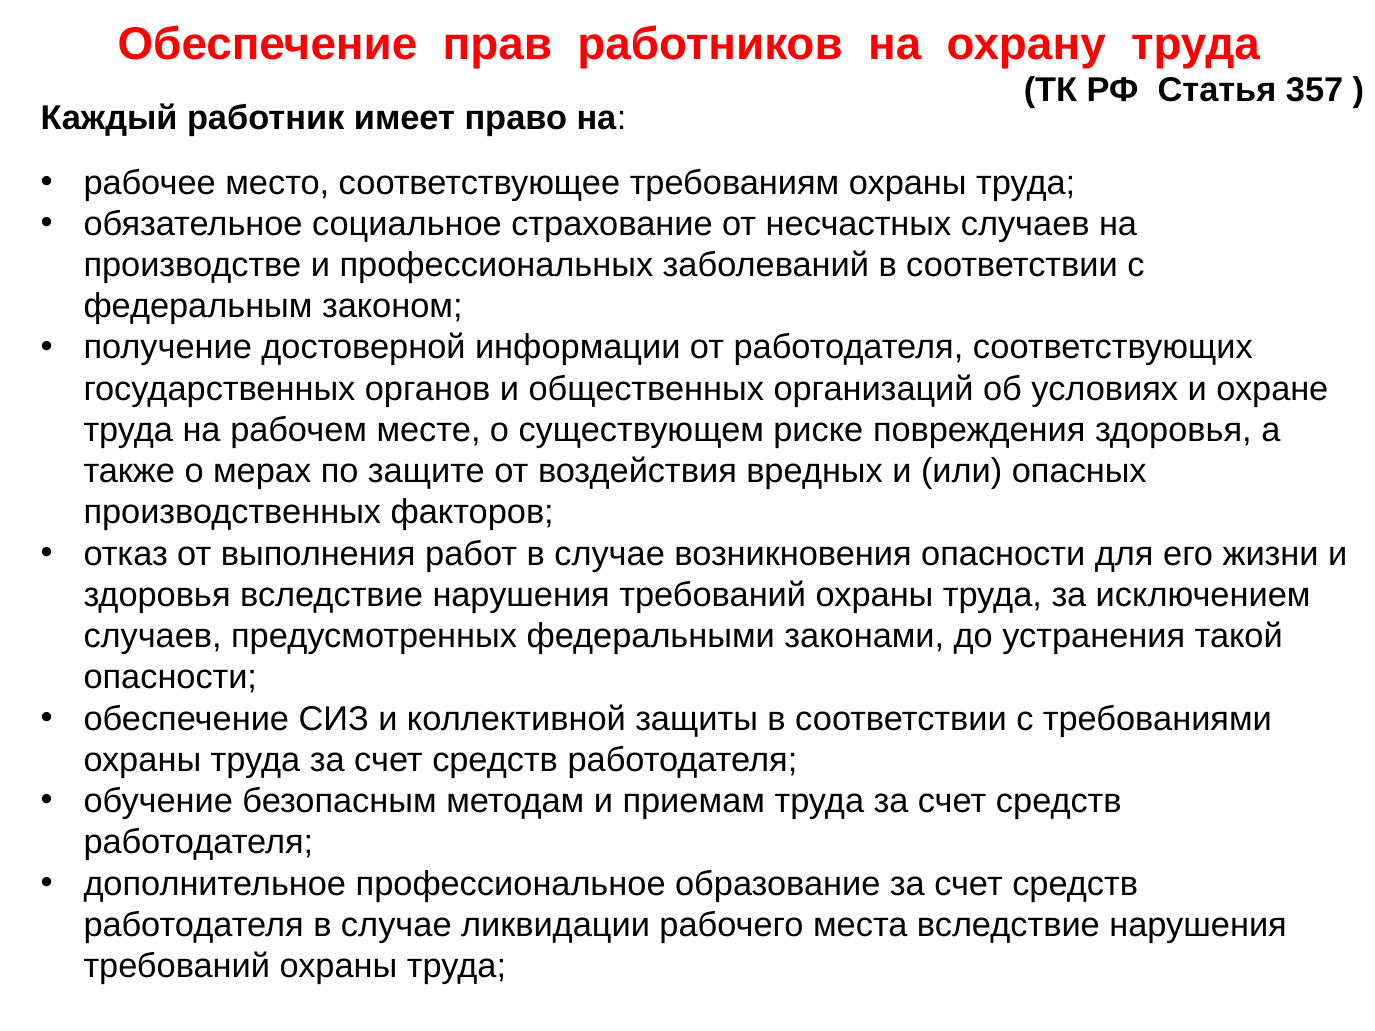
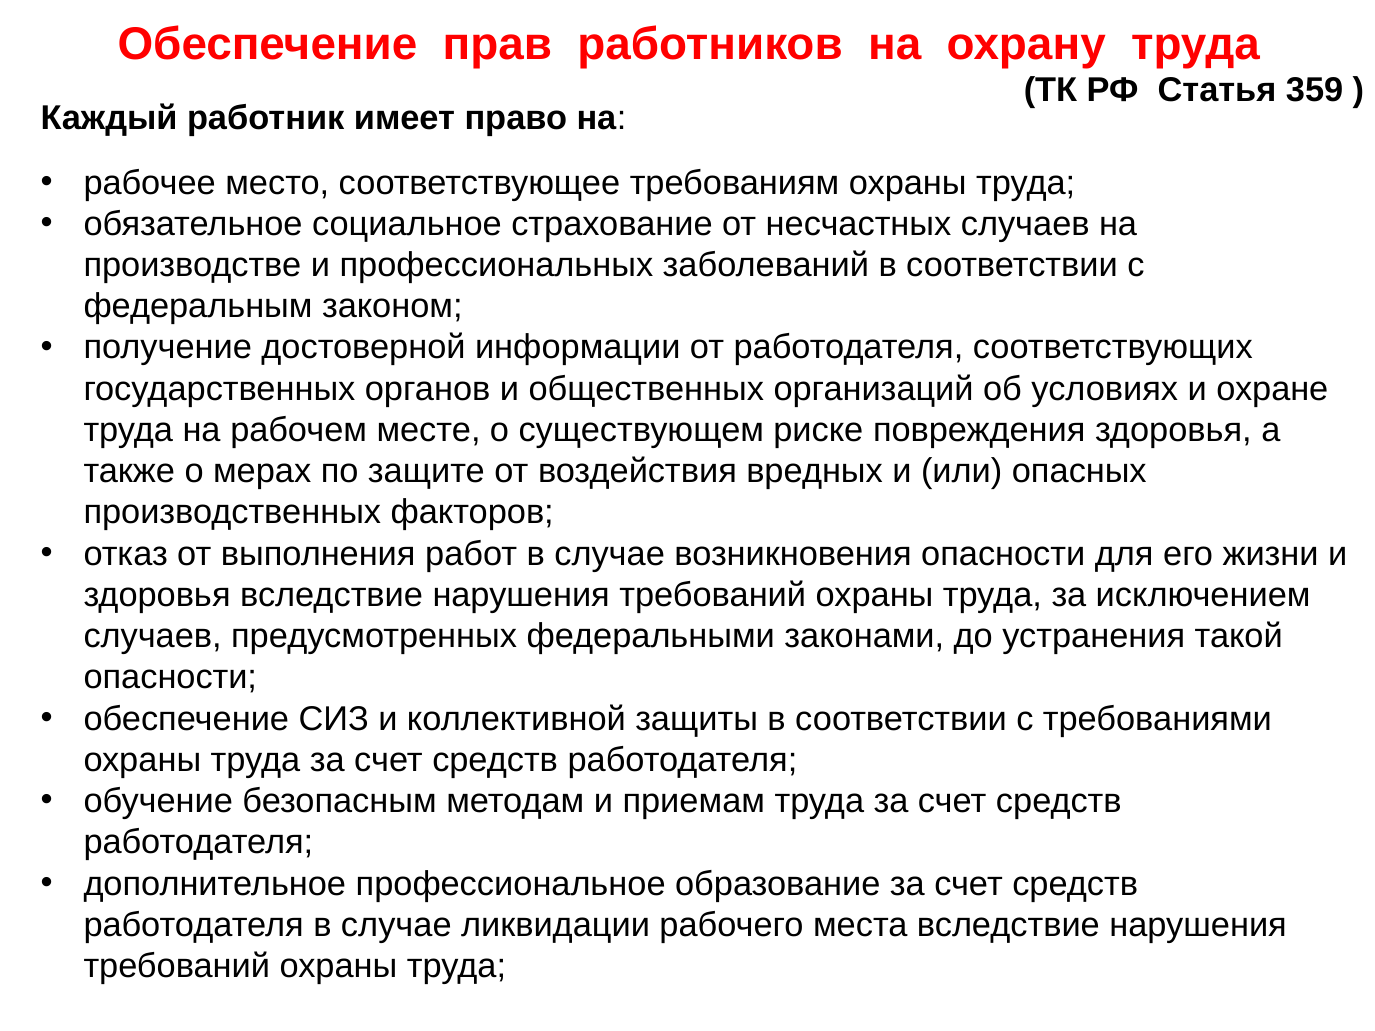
357: 357 -> 359 (1315, 91)
